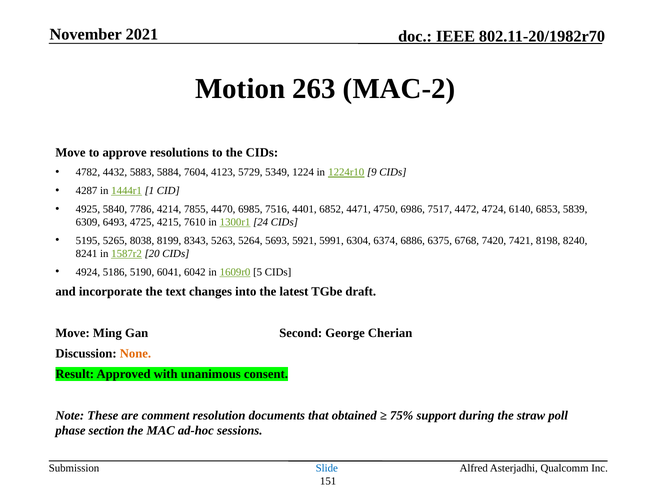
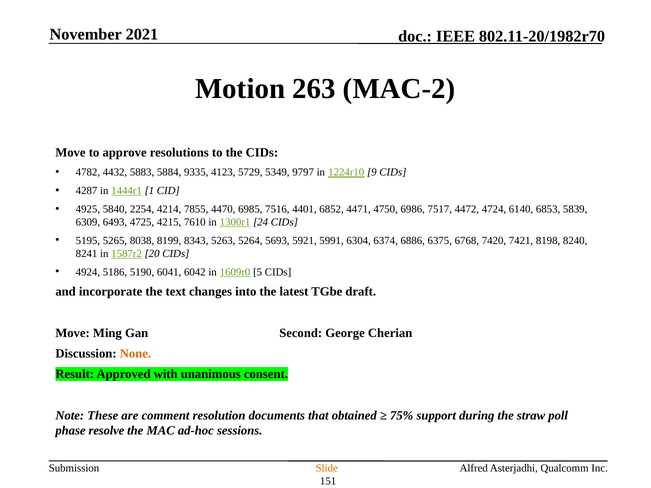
7604: 7604 -> 9335 (196, 172)
1224: 1224 -> 9797 (303, 172)
7786: 7786 -> 2254 (142, 209)
section: section -> resolve (106, 431)
Slide colour: blue -> orange (327, 468)
